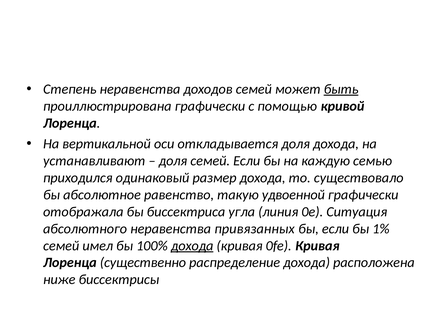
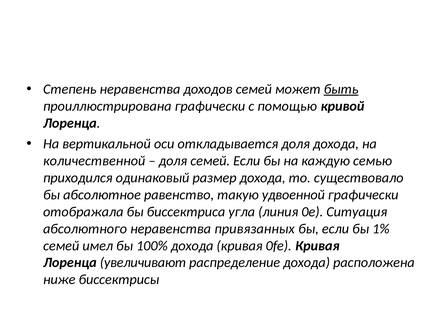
устанавливают: устанавливают -> количественной (94, 161)
дохода underline: present -> none (192, 245)
существенно: существенно -> увеличивают (143, 262)
